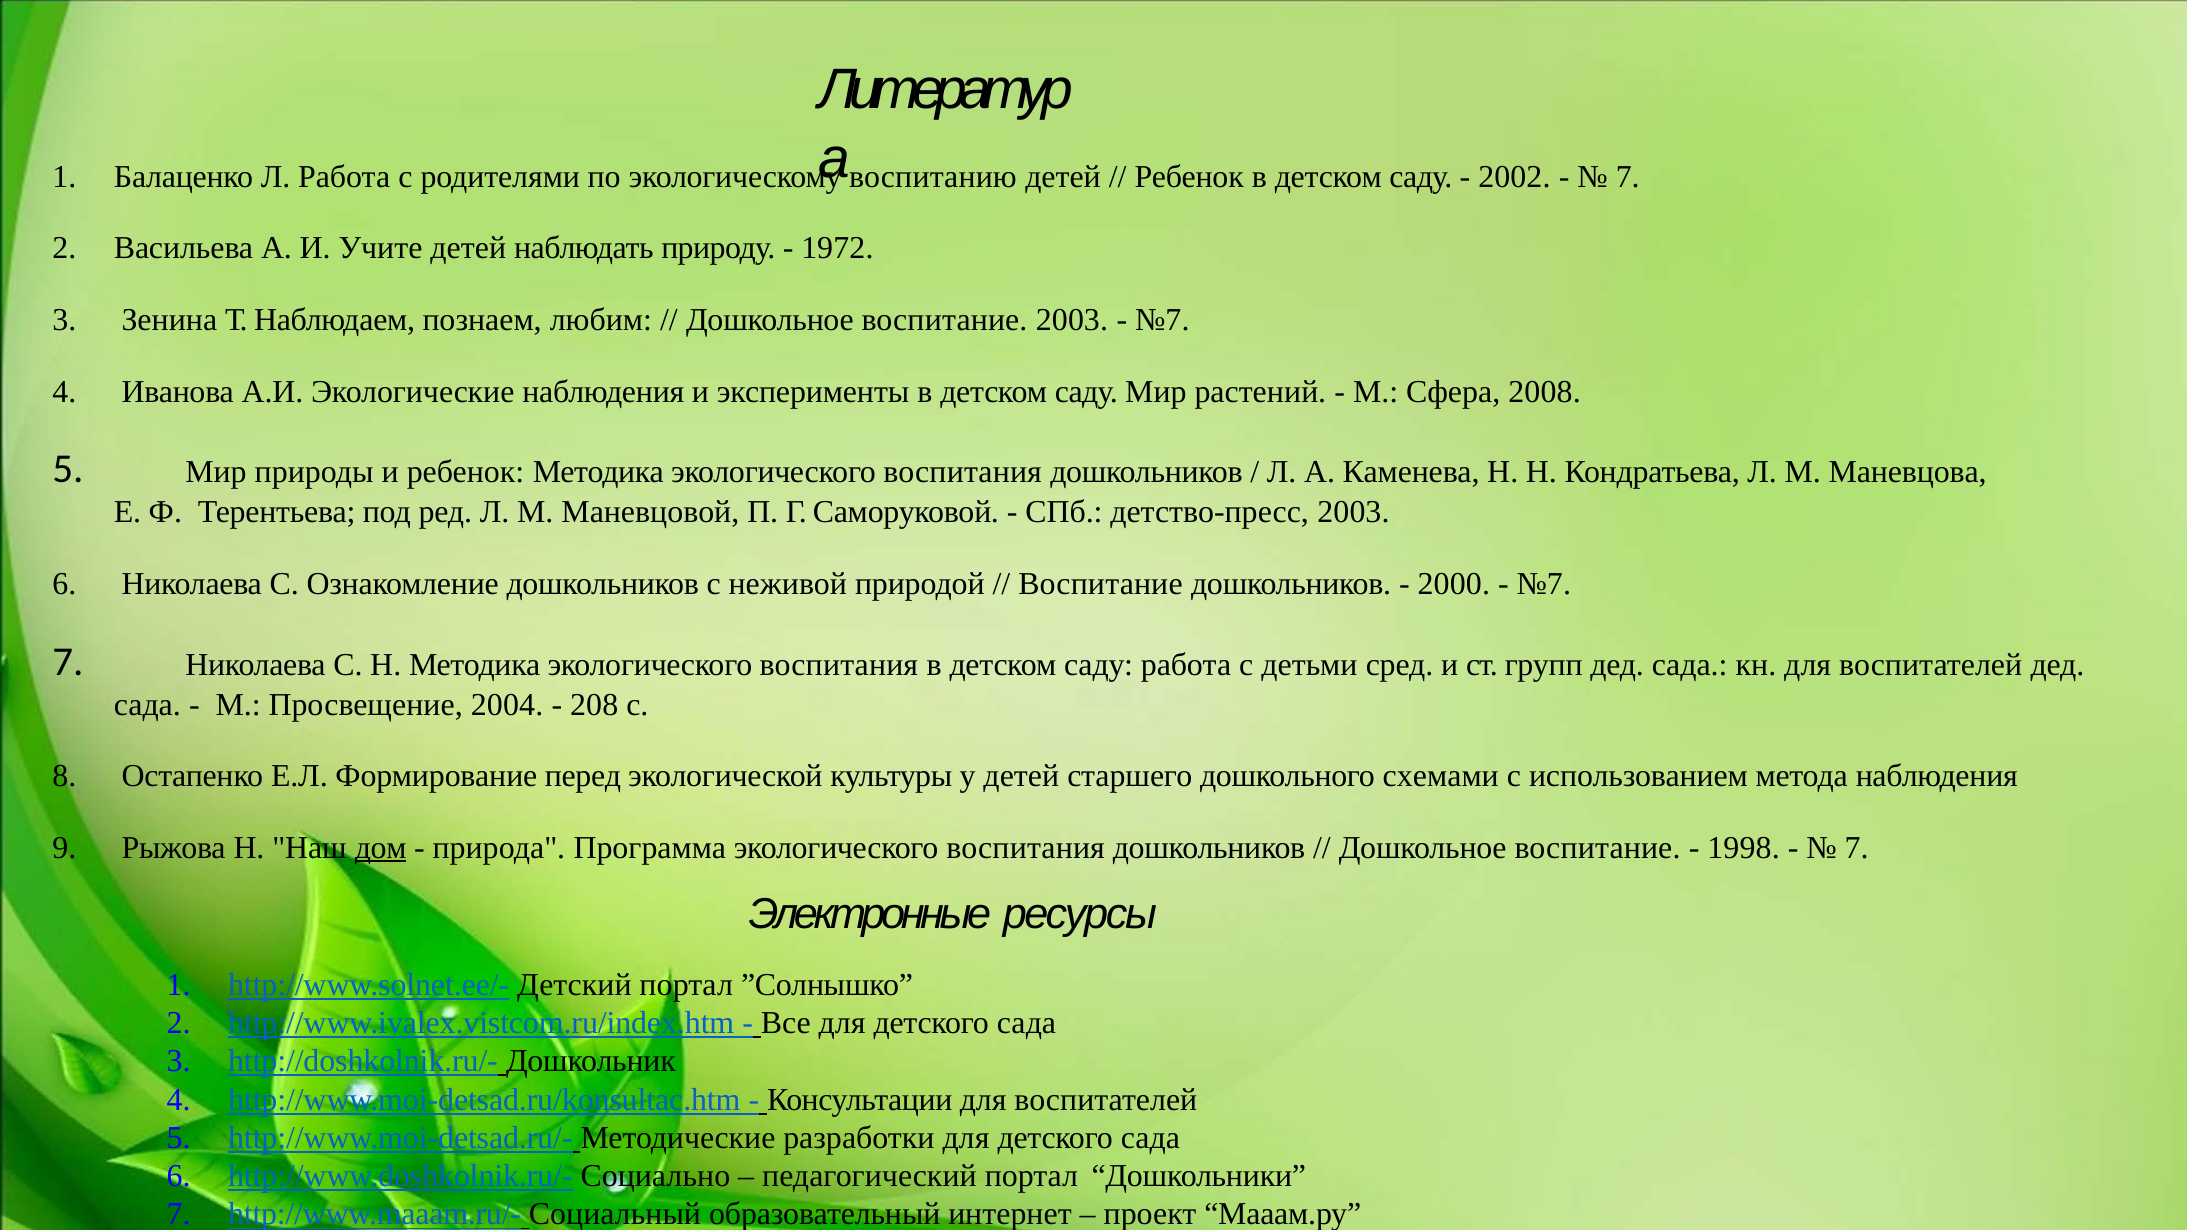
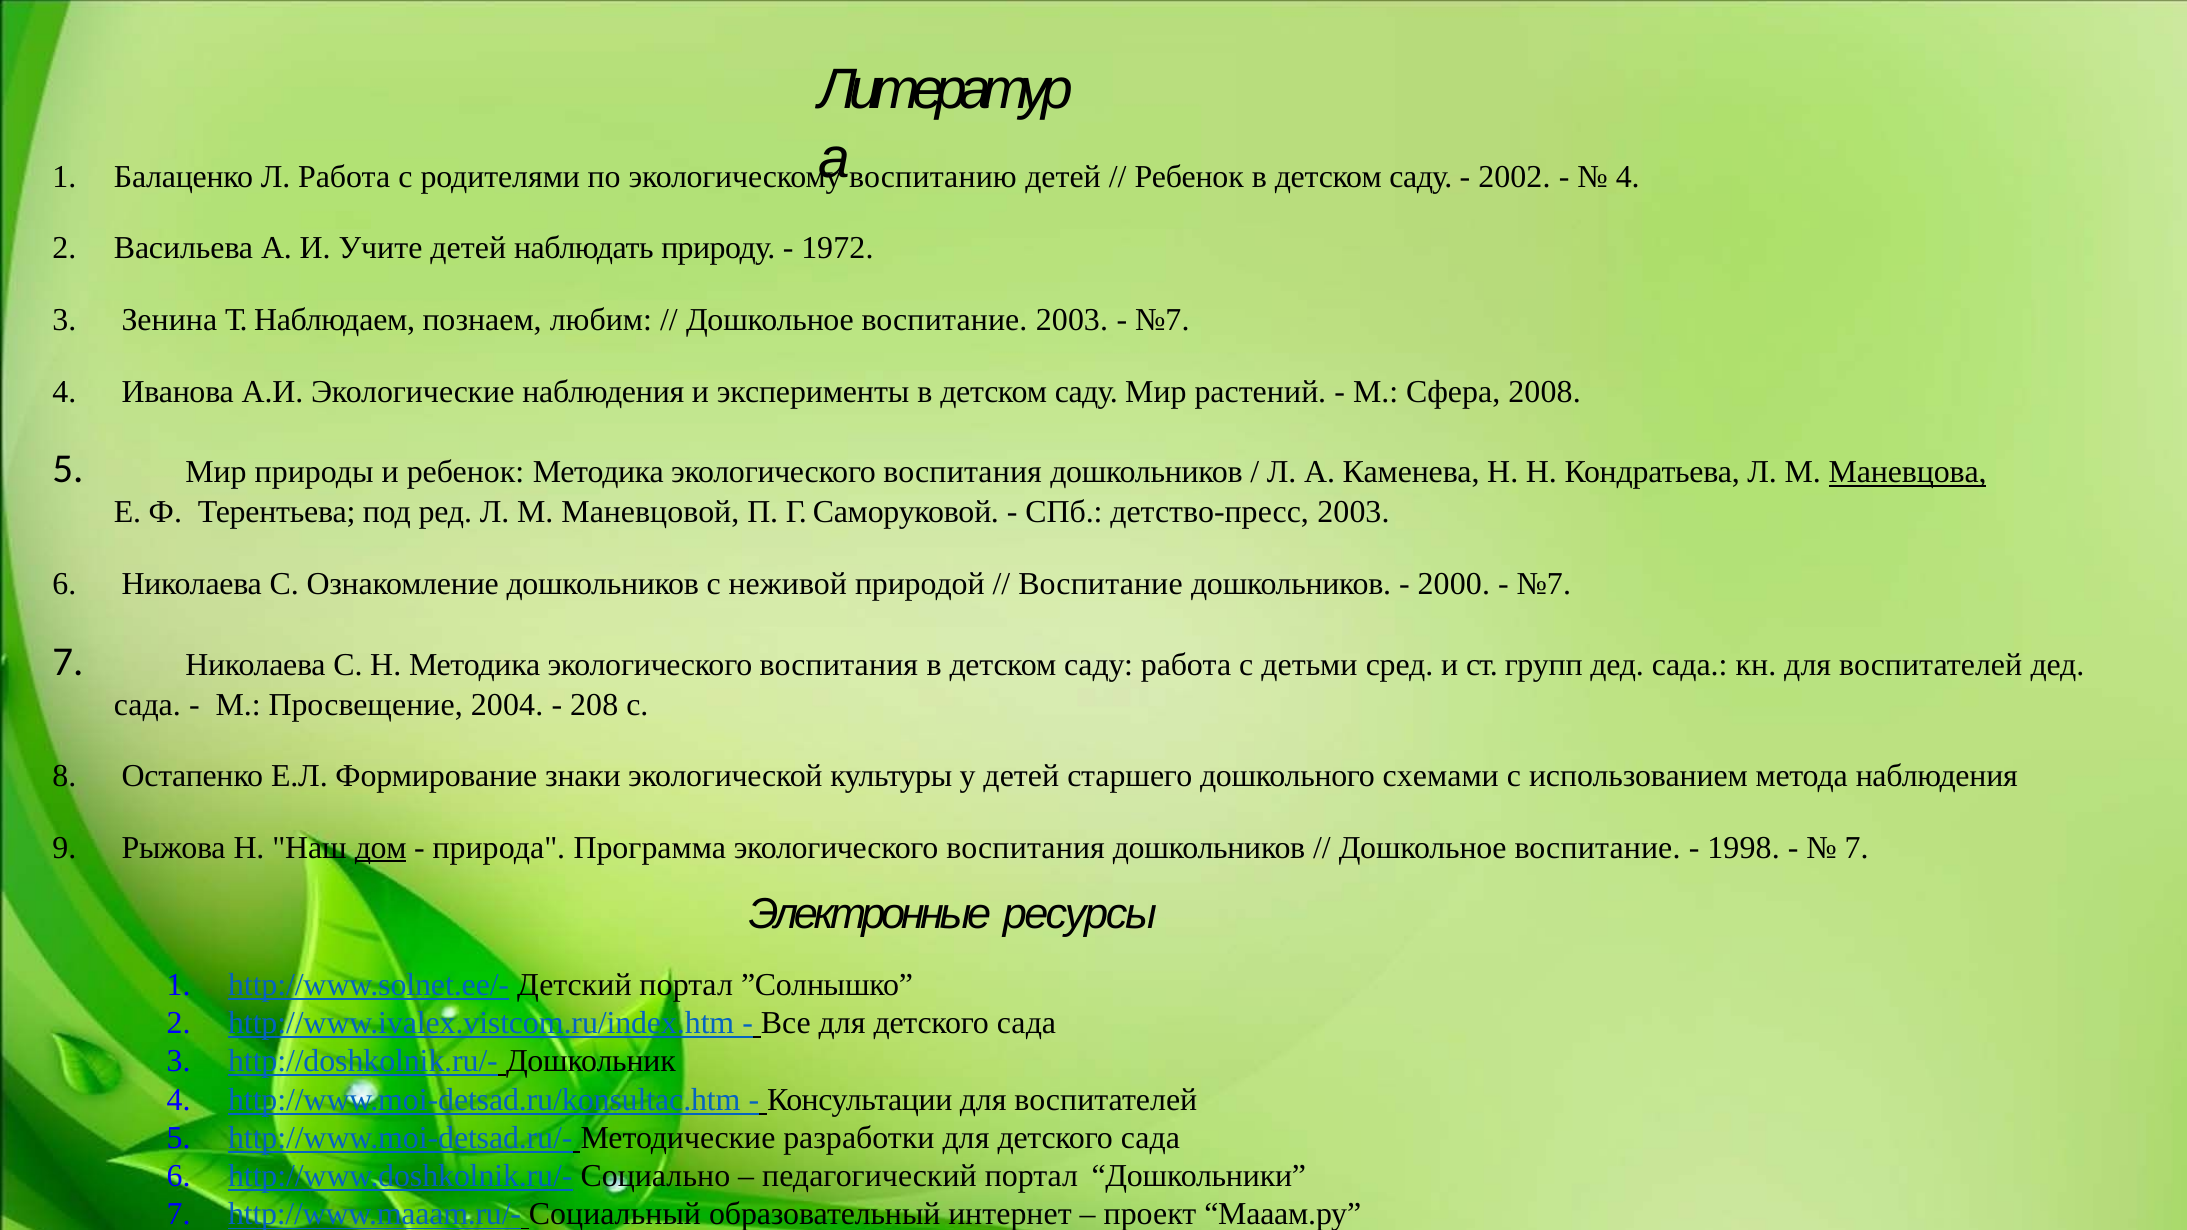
7: 7 -> 4 (1628, 177)
Маневцова underline: none -> present (1908, 472)
перед: перед -> знаки (583, 776)
